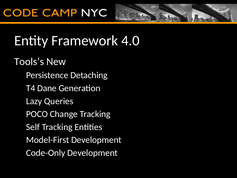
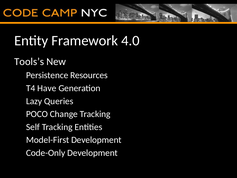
Detaching: Detaching -> Resources (89, 75)
Dane: Dane -> Have (47, 88)
